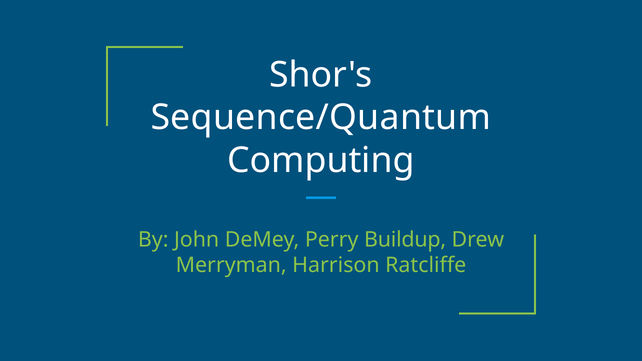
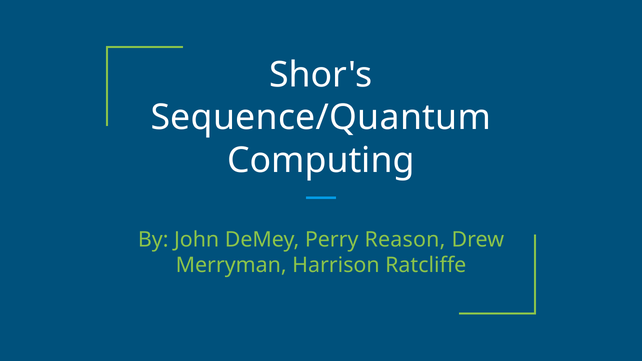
Buildup: Buildup -> Reason (405, 240)
